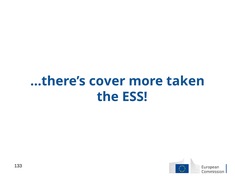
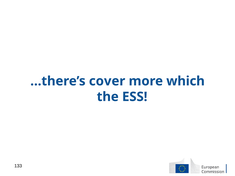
taken: taken -> which (186, 81)
